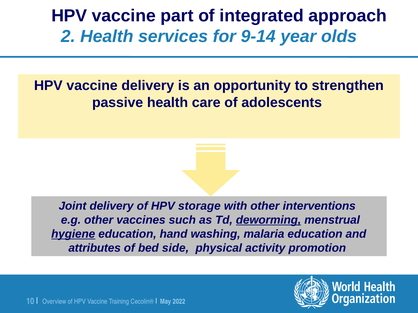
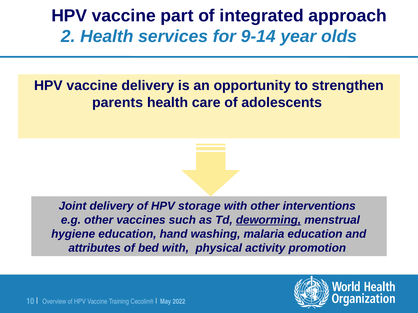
passive: passive -> parents (118, 103)
hygiene underline: present -> none (73, 234)
bed side: side -> with (175, 248)
